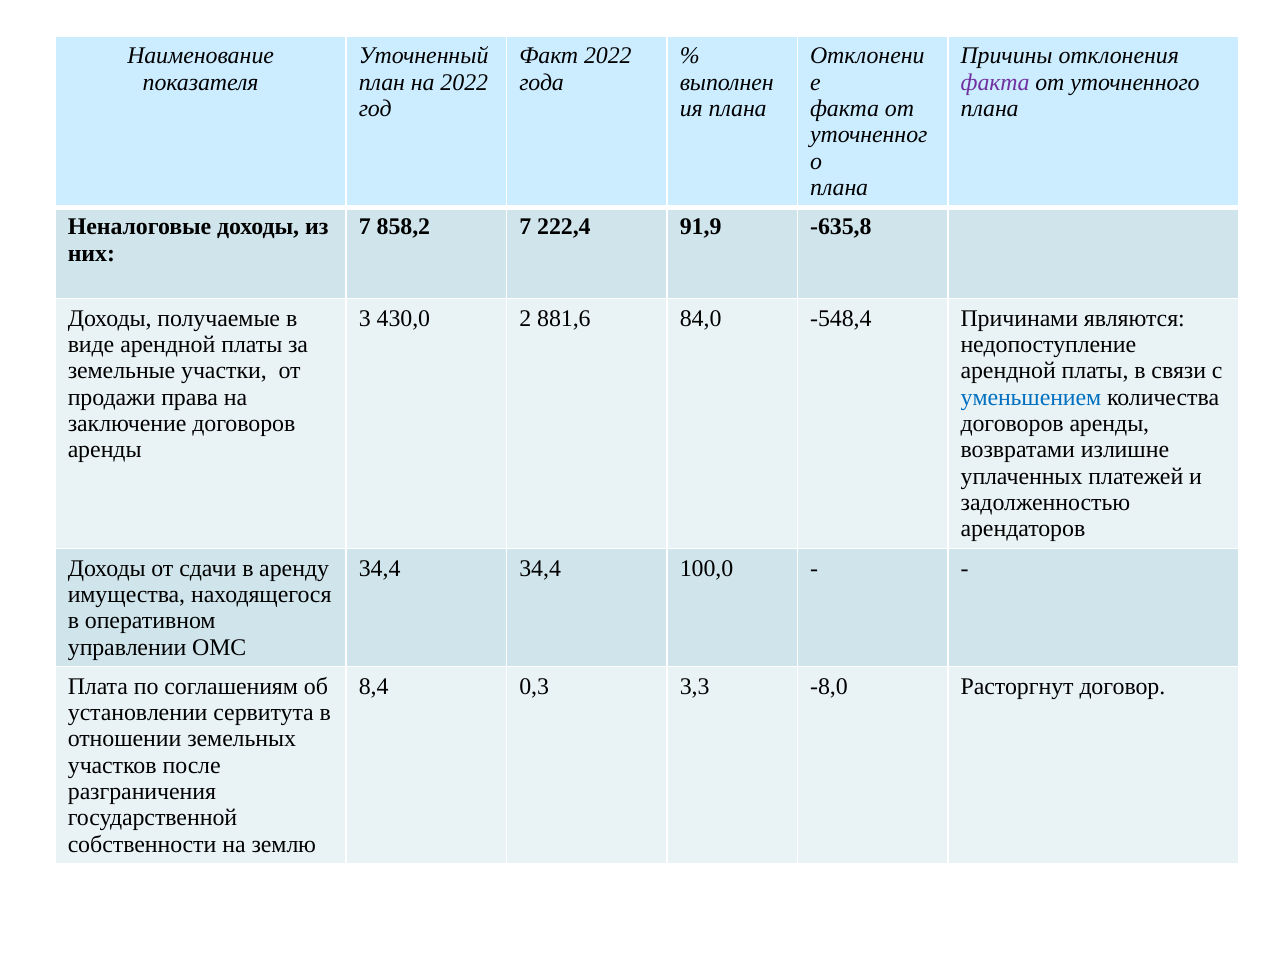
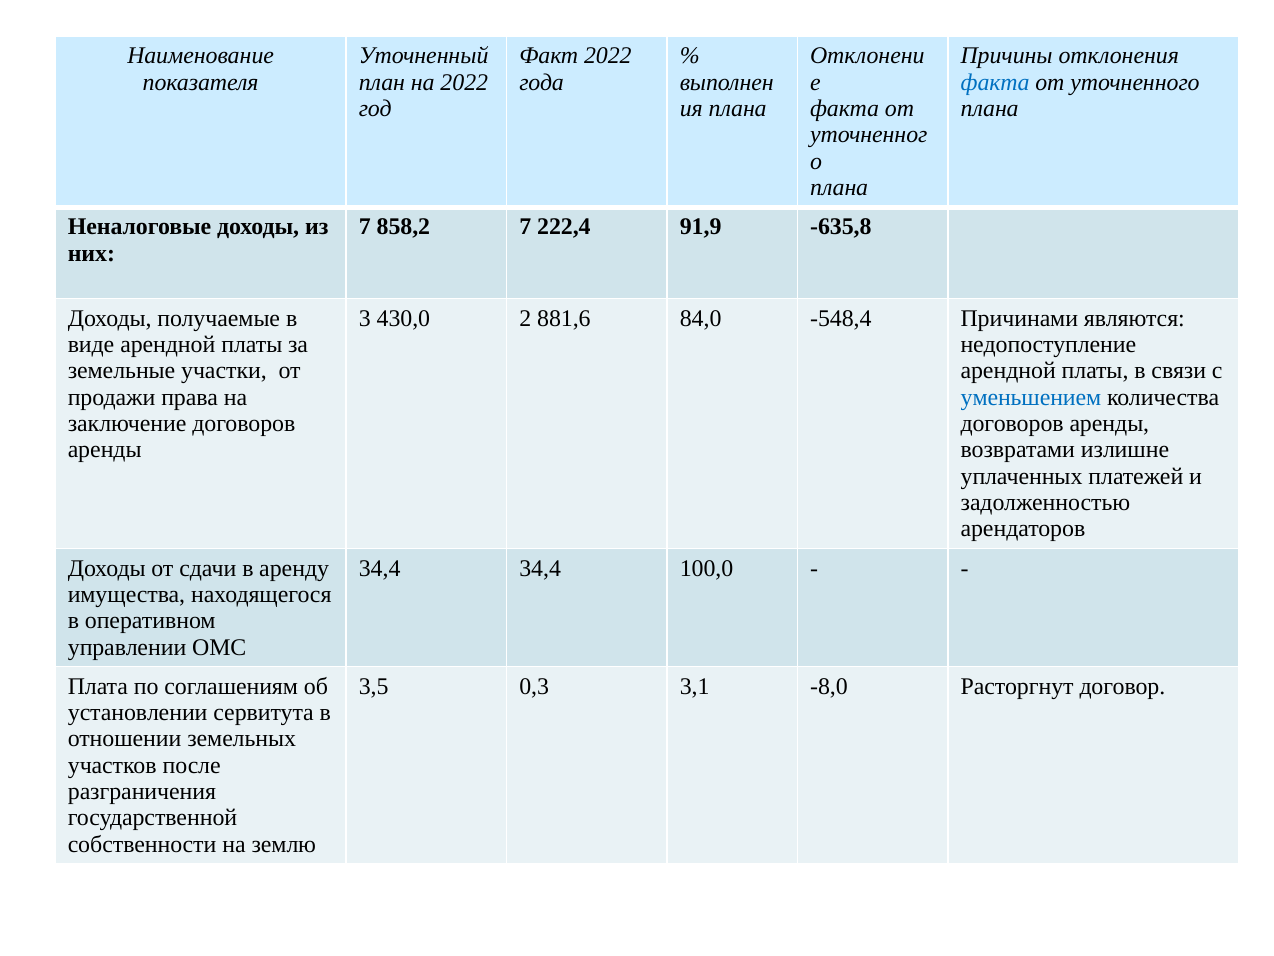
факта colour: purple -> blue (995, 82)
8,4: 8,4 -> 3,5 (374, 686)
3,3: 3,3 -> 3,1 (695, 686)
